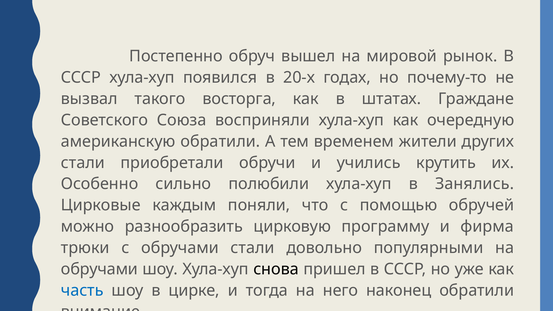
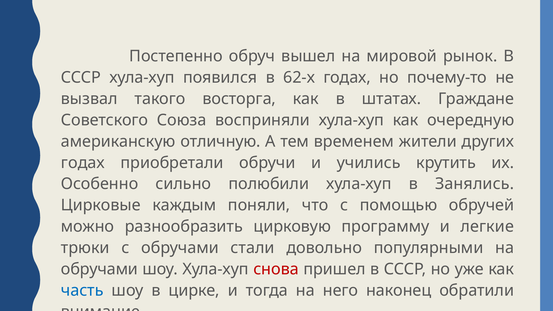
20-х: 20-х -> 62-х (299, 78)
американскую обратили: обратили -> отличную (220, 141)
стали: стали -> годах (83, 163)
фирма: фирма -> легкие (487, 227)
снова colour: black -> red (276, 269)
